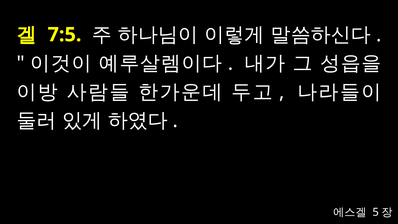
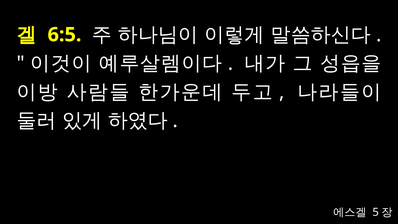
7:5: 7:5 -> 6:5 (65, 35)
